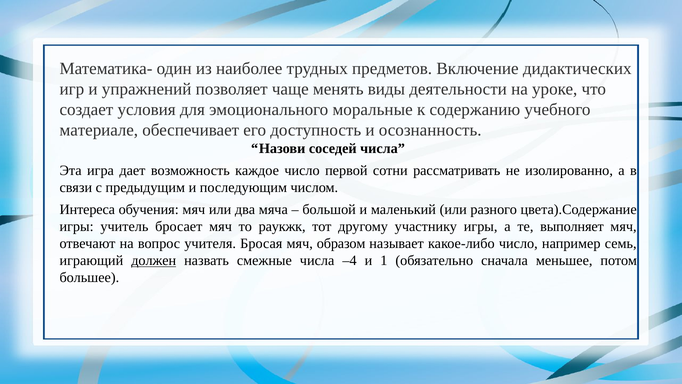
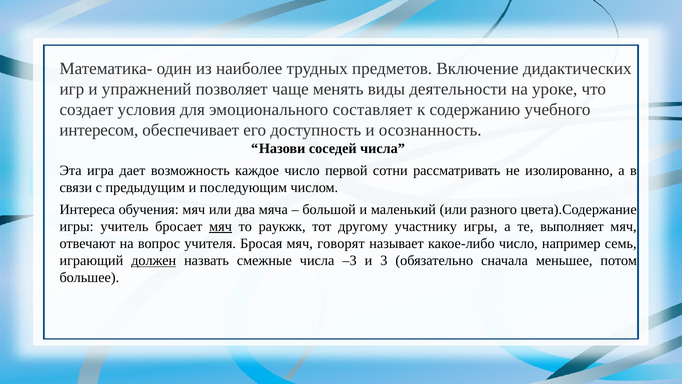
моральные: моральные -> составляет (373, 109)
материале: материале -> интересом (99, 130)
мяч underline: none -> present (221, 226)
образом: образом -> говорят (341, 243)
–4: –4 -> –3 (350, 260)
1: 1 -> 3 (384, 260)
